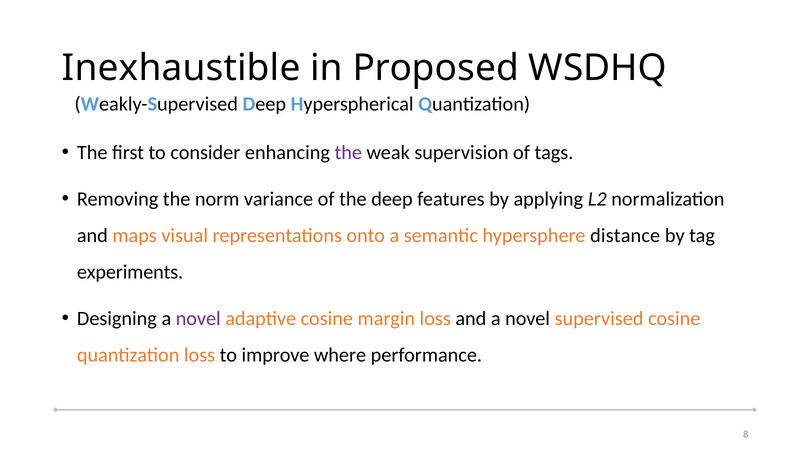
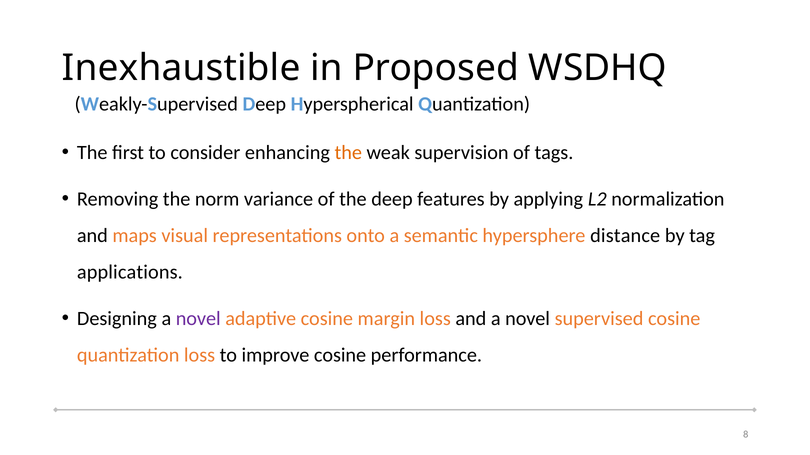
the colour: purple -> orange (348, 153)
experiments: experiments -> applications (130, 272)
improve where: where -> cosine (340, 355)
